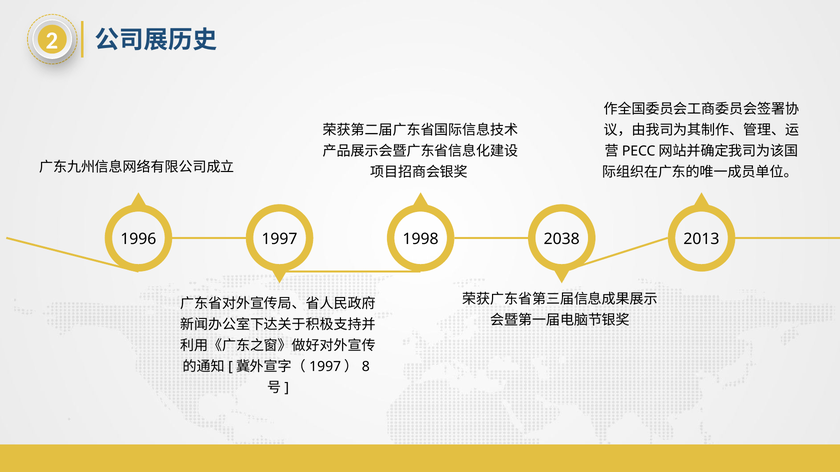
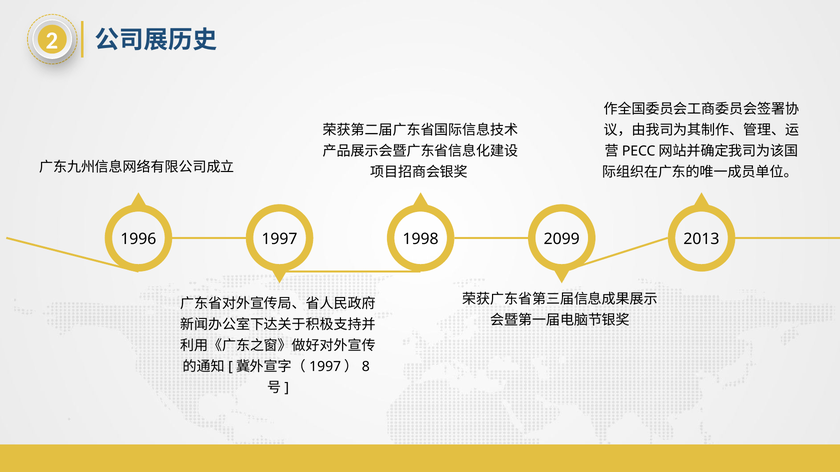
2038: 2038 -> 2099 (562, 239)
